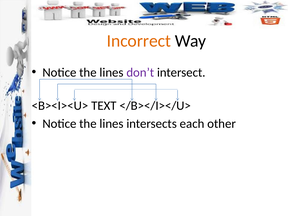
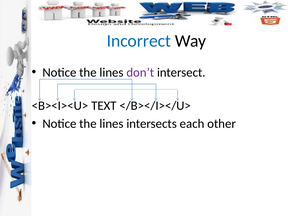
Incorrect colour: orange -> blue (139, 41)
